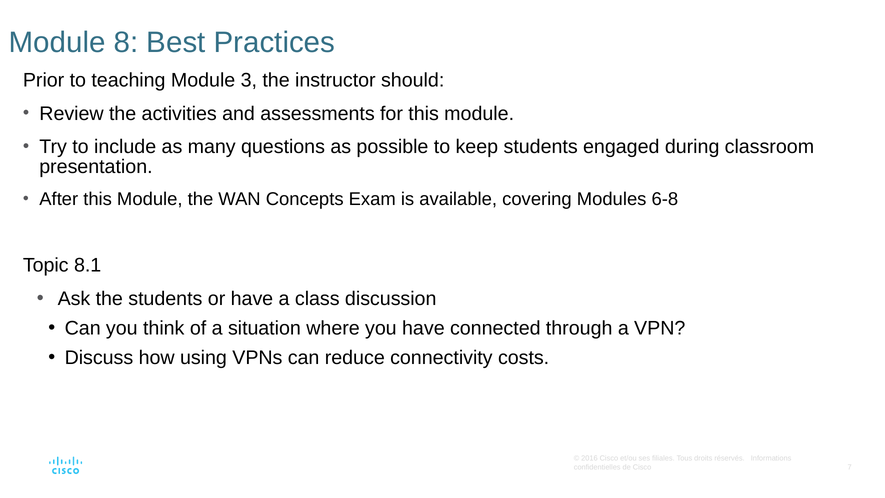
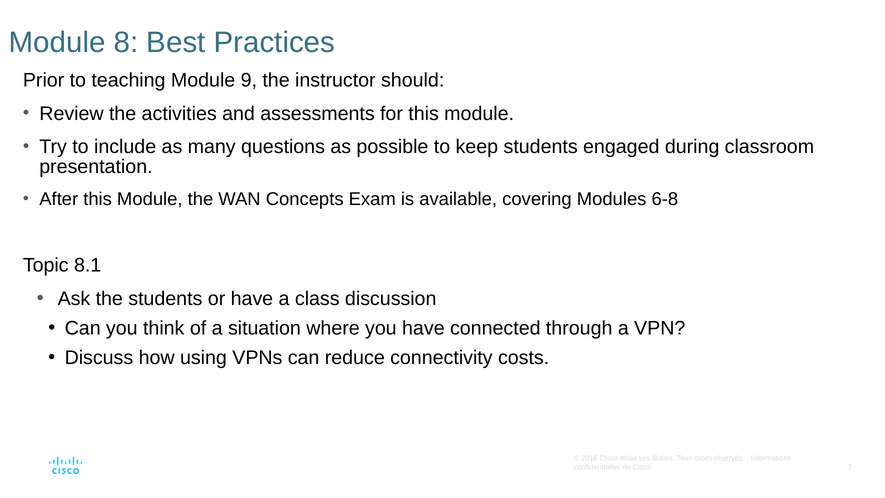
3: 3 -> 9 (249, 80)
